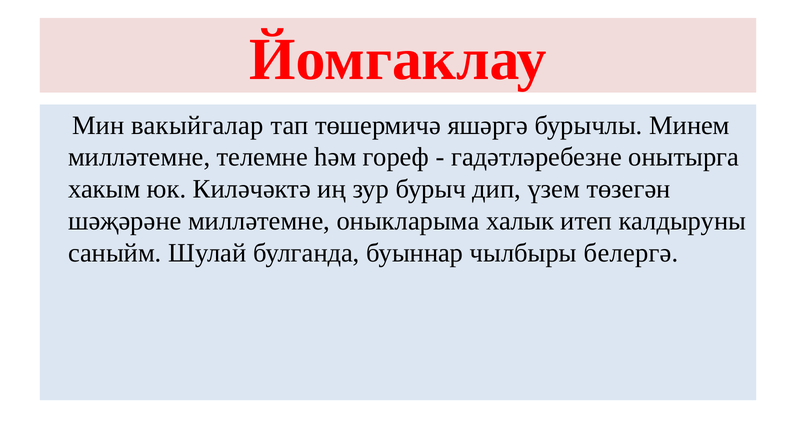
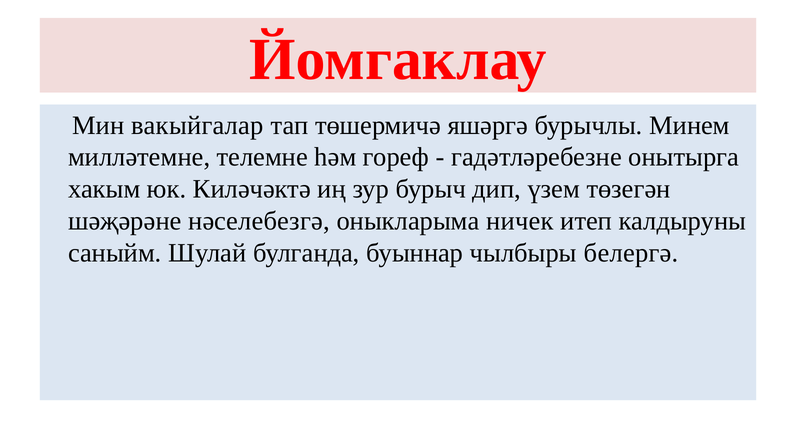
шәҗәрәне милләтемне: милләтемне -> нәселебезгә (259, 221)
халык: халык -> ничек (520, 221)
